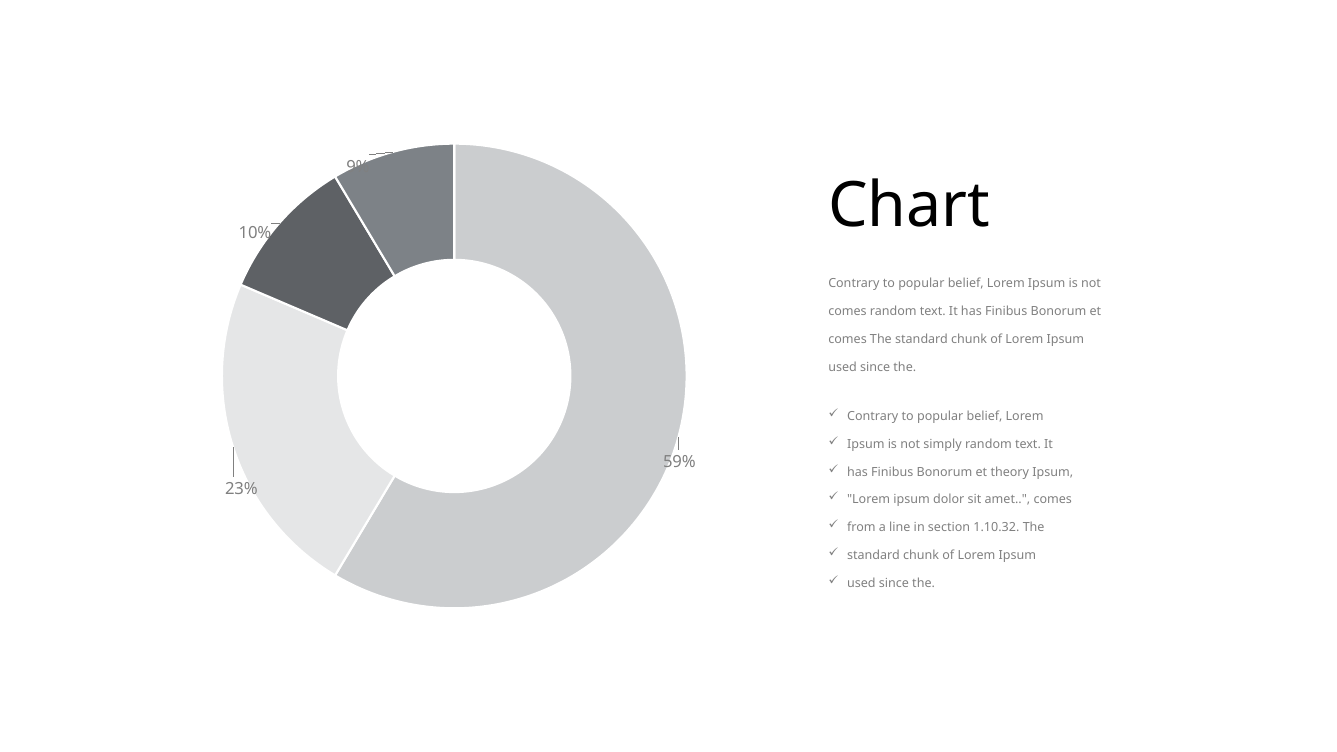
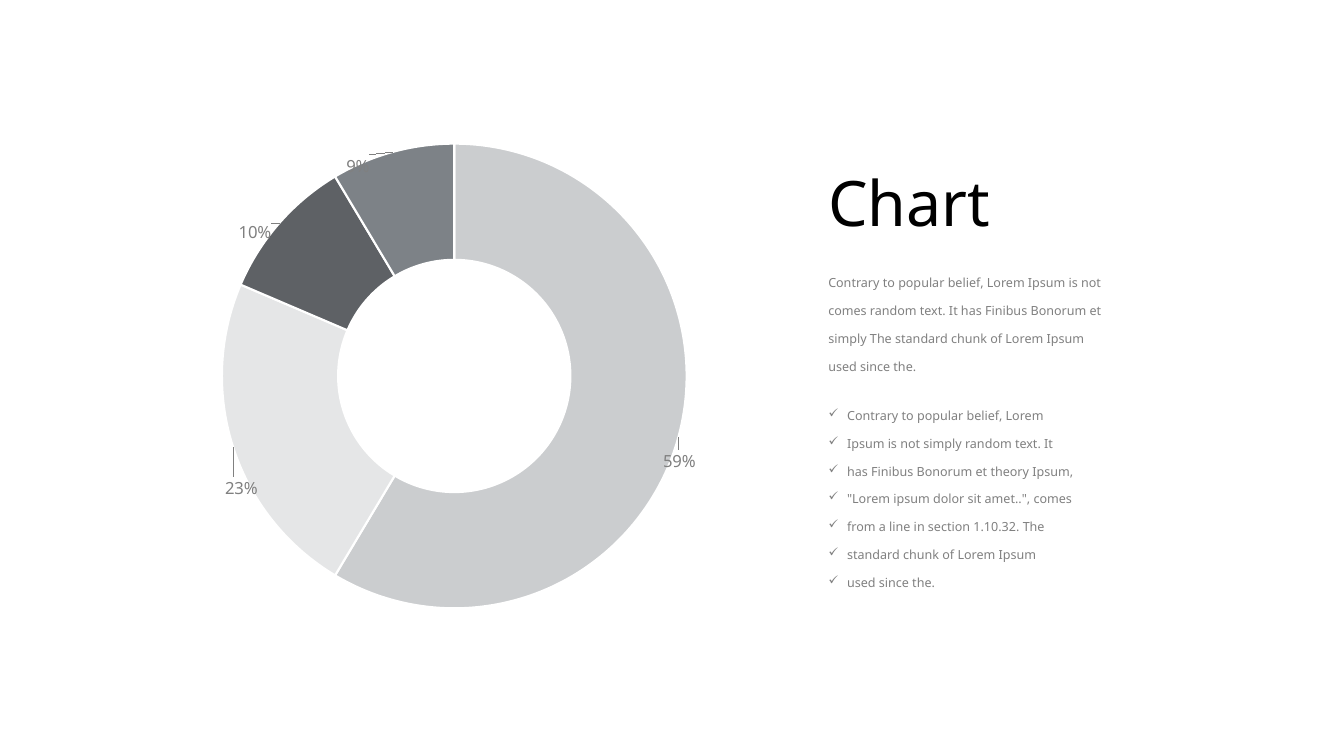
comes: comes -> simply (848, 340)
